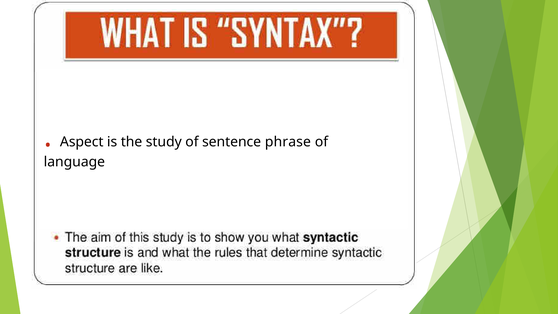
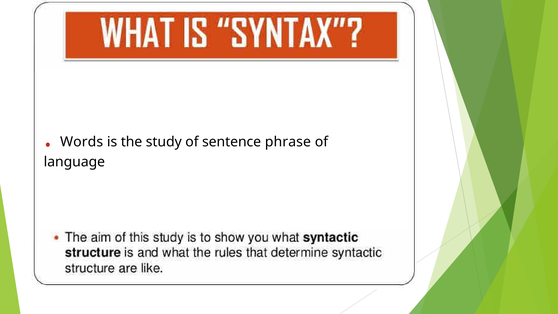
Aspect: Aspect -> Words (82, 142)
